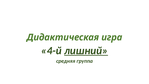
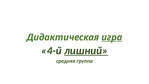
игра underline: none -> present (112, 37)
